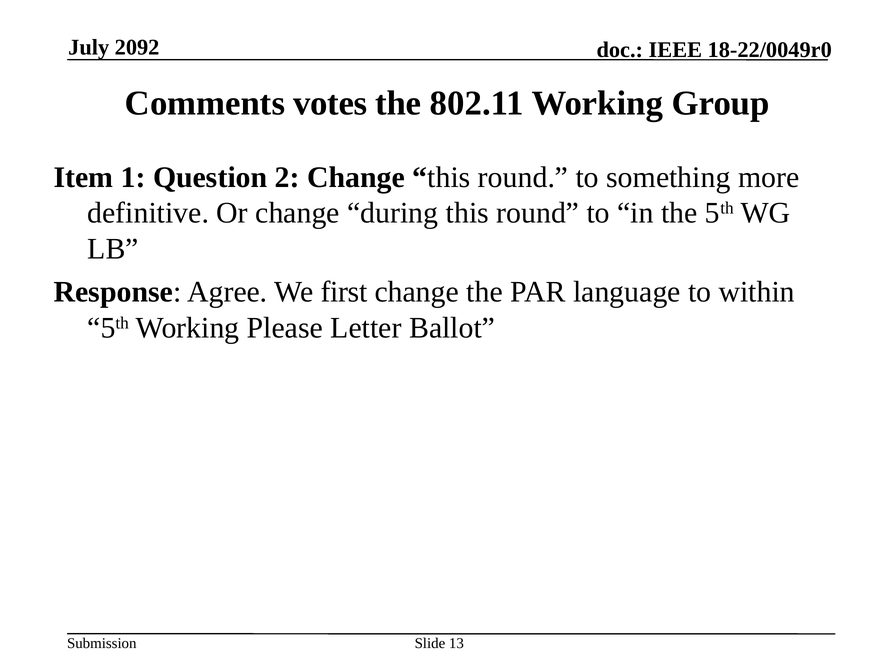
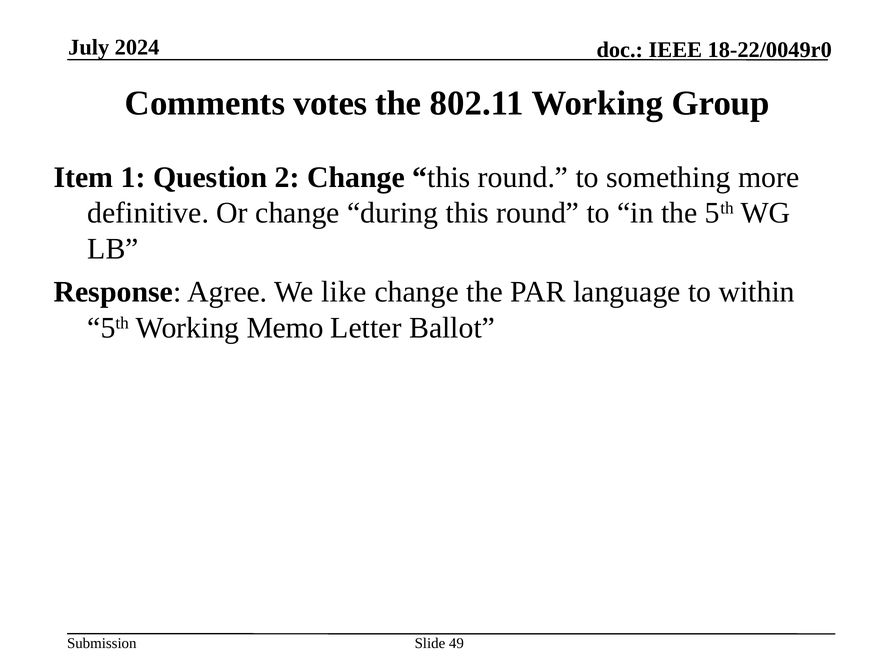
2092: 2092 -> 2024 (137, 47)
first: first -> like (344, 292)
Please: Please -> Memo (285, 328)
13: 13 -> 49 (456, 644)
